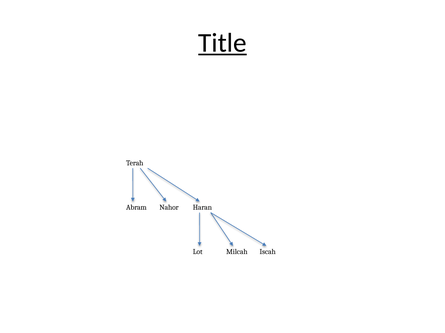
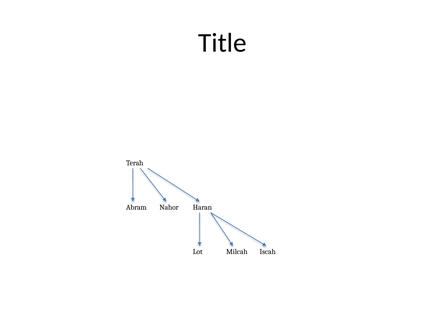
Title underline: present -> none (222, 43)
